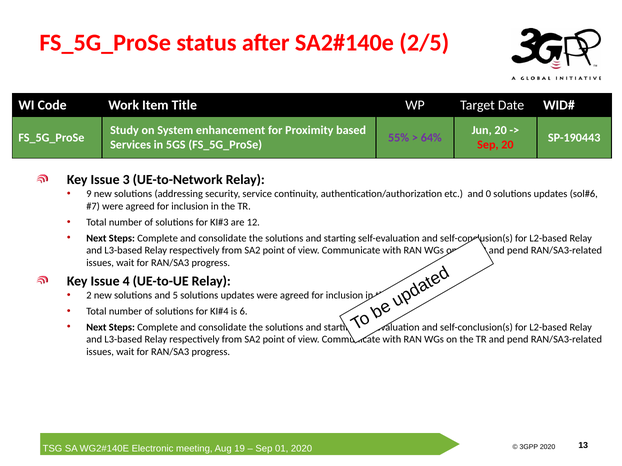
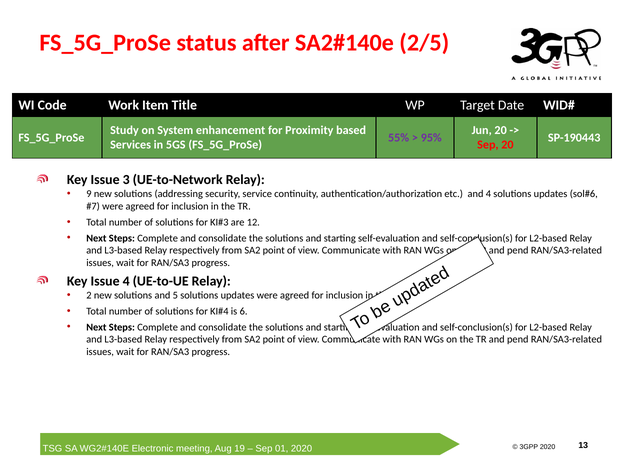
64%: 64% -> 95% (431, 138)
and 0: 0 -> 4 (488, 194)
